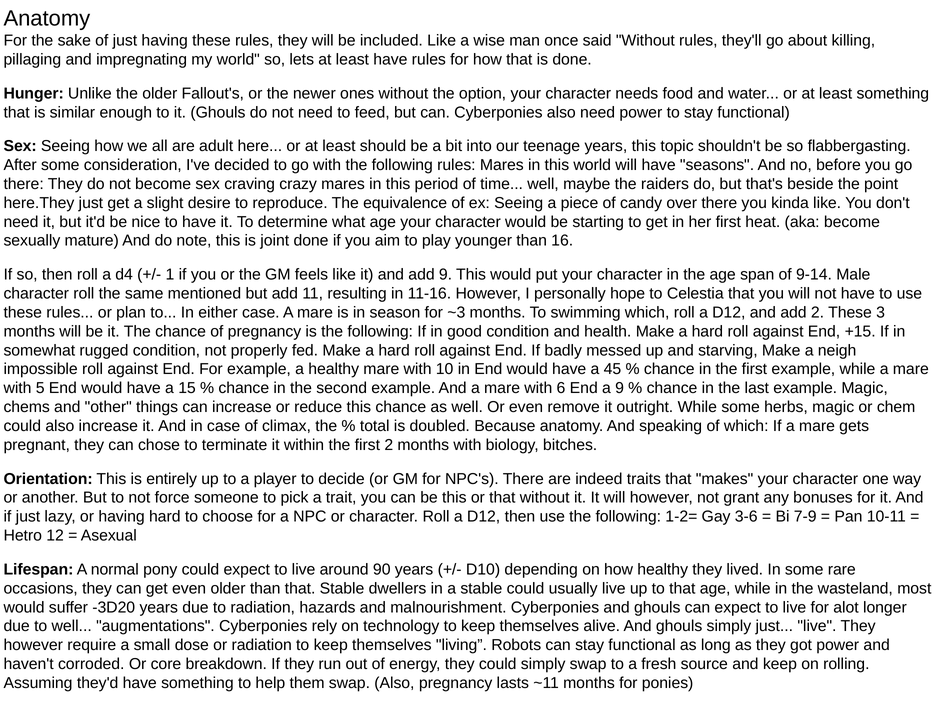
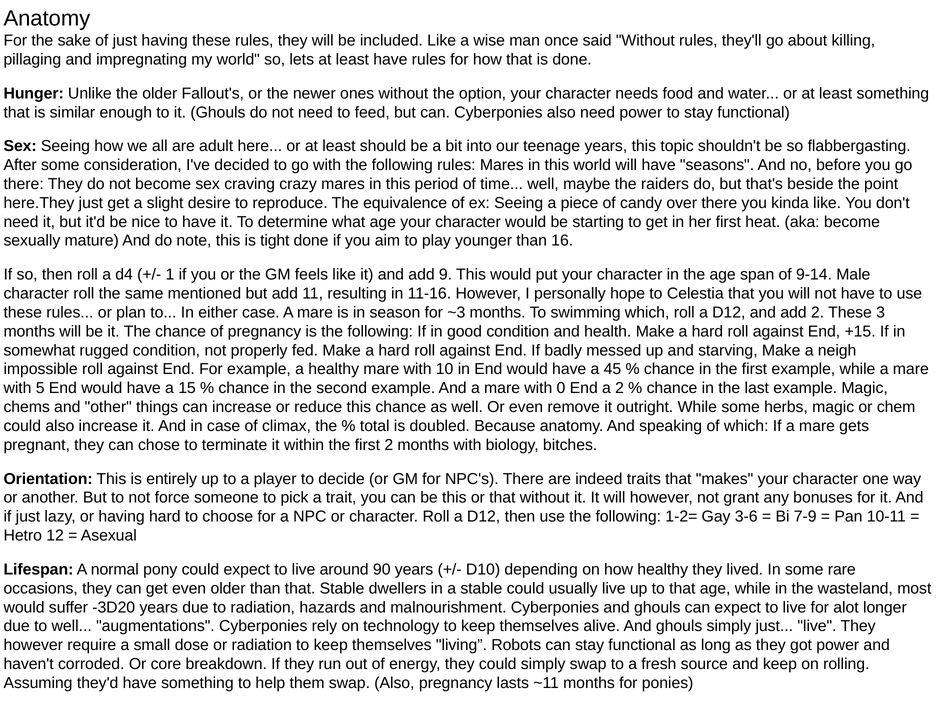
joint: joint -> tight (275, 241)
6: 6 -> 0 (561, 388)
a 9: 9 -> 2 (620, 388)
